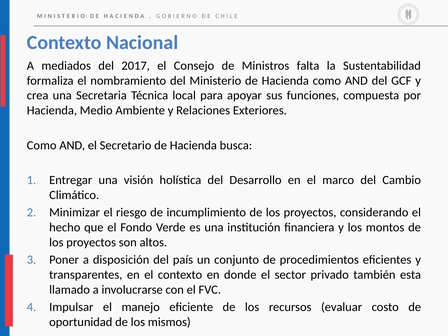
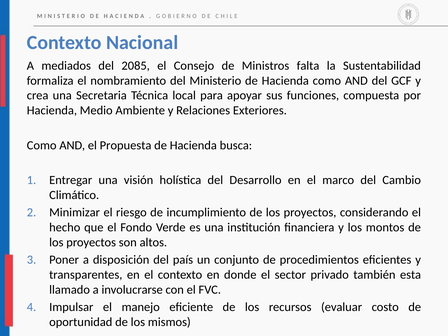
2017: 2017 -> 2085 (136, 66)
Secretario: Secretario -> Propuesta (126, 145)
